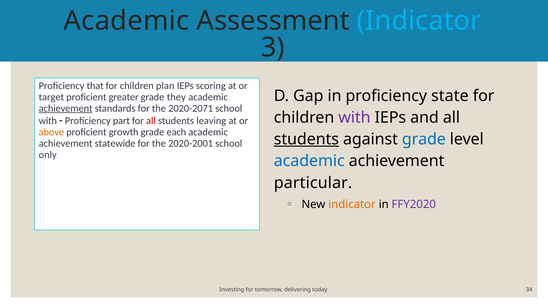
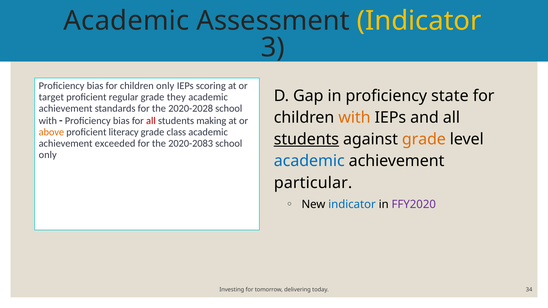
Indicator colour: light blue -> yellow (419, 21)
that: that -> bias (95, 86)
children plan: plan -> only (165, 86)
greater: greater -> regular (124, 97)
achievement underline: present -> none (66, 108)
2020-2071: 2020-2071 -> 2020-2028 (191, 108)
with colour: purple -> orange (354, 118)
part: part -> bias (121, 121)
leaving: leaving -> making (211, 121)
growth: growth -> literacy (124, 132)
each: each -> class (176, 132)
grade colour: blue -> orange (424, 139)
statewide: statewide -> exceeded (115, 144)
2020-2001: 2020-2001 -> 2020-2083 (191, 144)
indicator colour: orange -> blue (352, 205)
